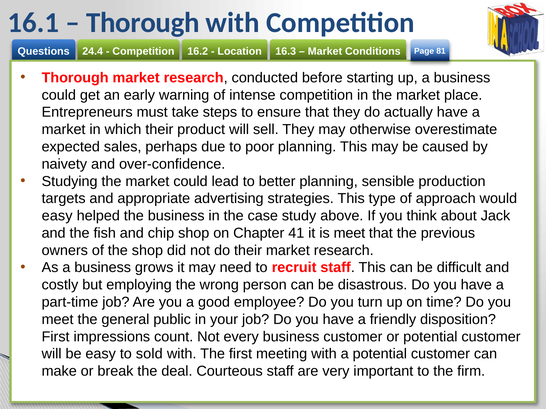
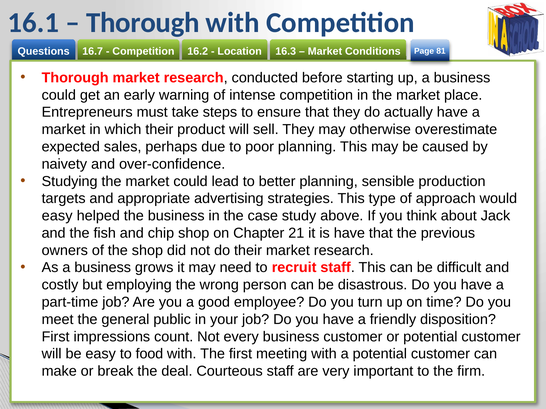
24.4: 24.4 -> 16.7 (93, 51)
41: 41 -> 21 (296, 233)
is meet: meet -> have (349, 233)
sold: sold -> food (149, 354)
